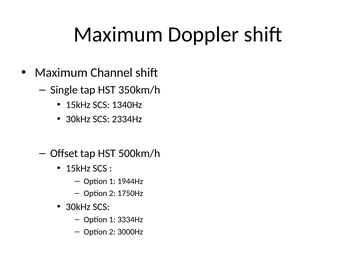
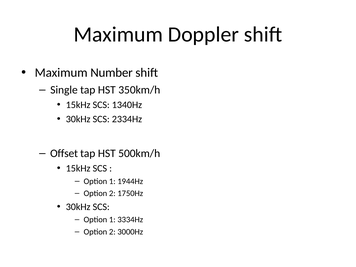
Channel: Channel -> Number (112, 73)
